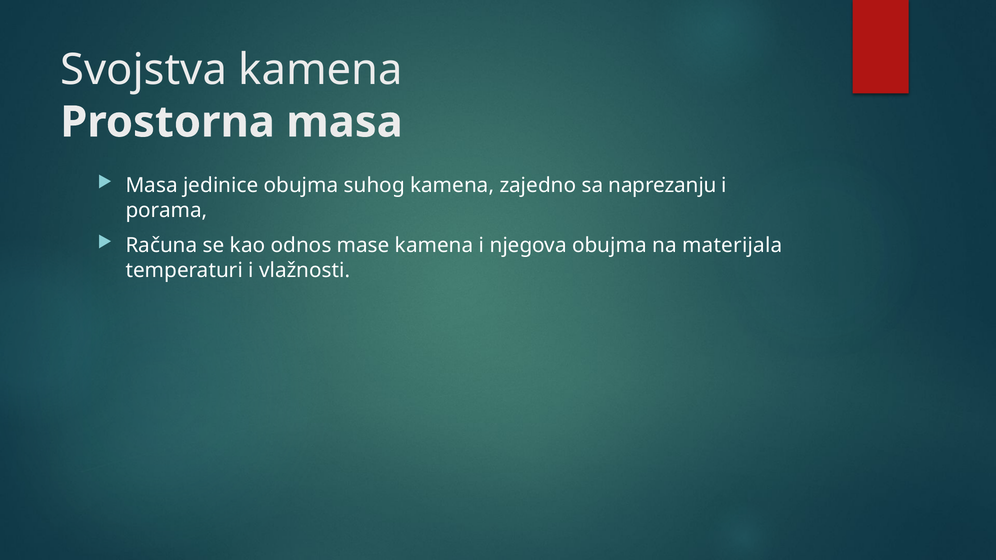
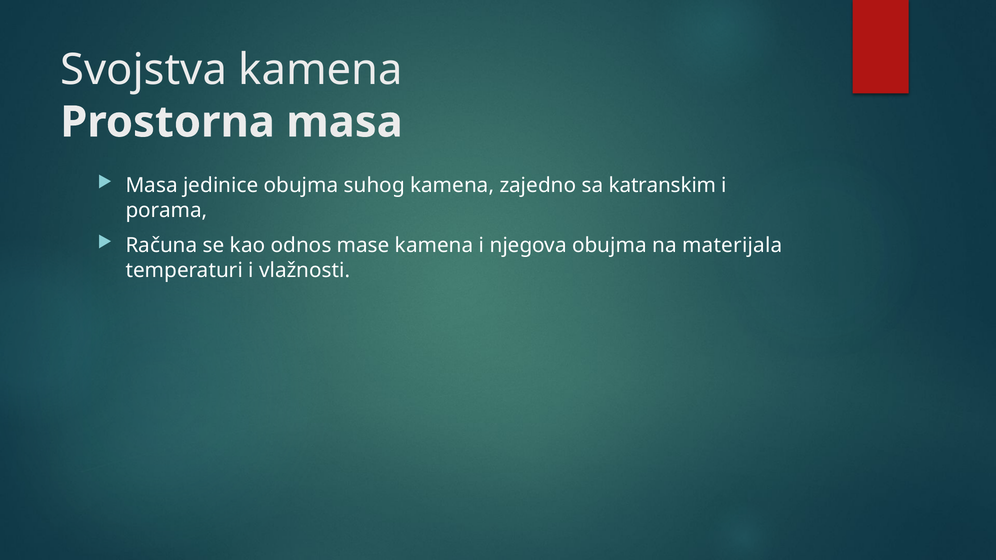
naprezanju: naprezanju -> katranskim (662, 185)
